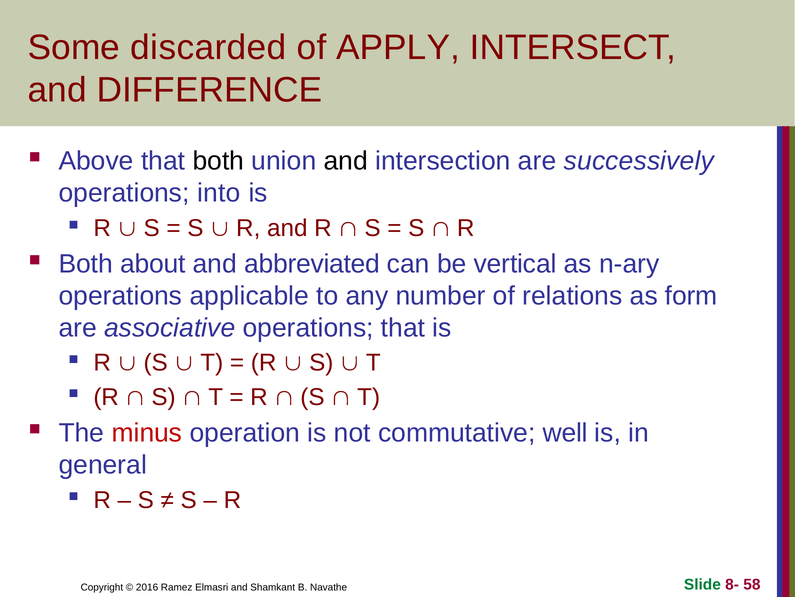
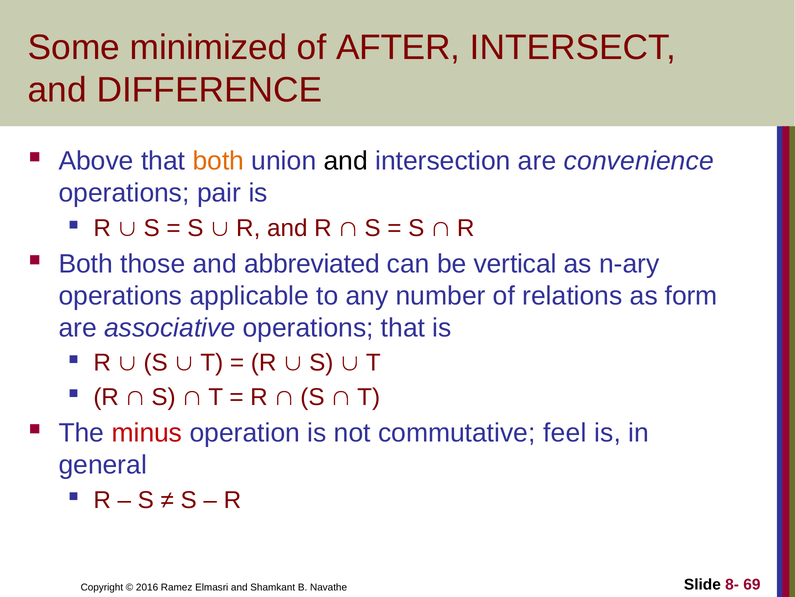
discarded: discarded -> minimized (209, 47)
APPLY: APPLY -> AFTER (398, 47)
both colour: black -> orange (218, 161)
successively: successively -> convenience (639, 161)
into: into -> pair (219, 193)
about: about -> those (153, 264)
well: well -> feel (565, 432)
Slide colour: green -> black (702, 584)
58: 58 -> 69 (752, 584)
